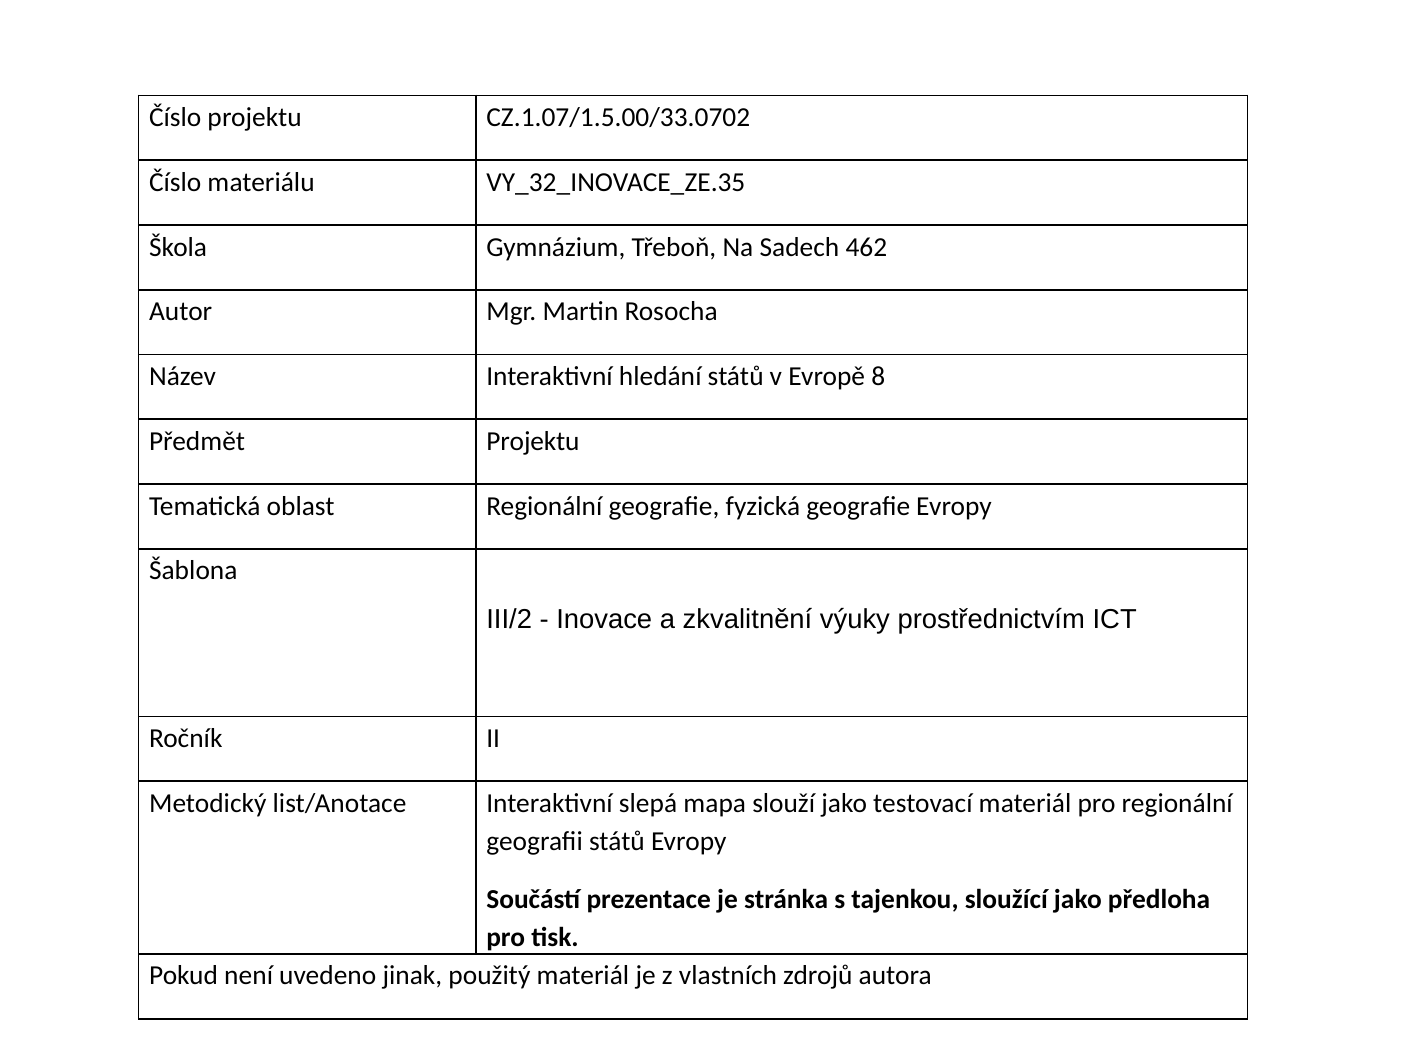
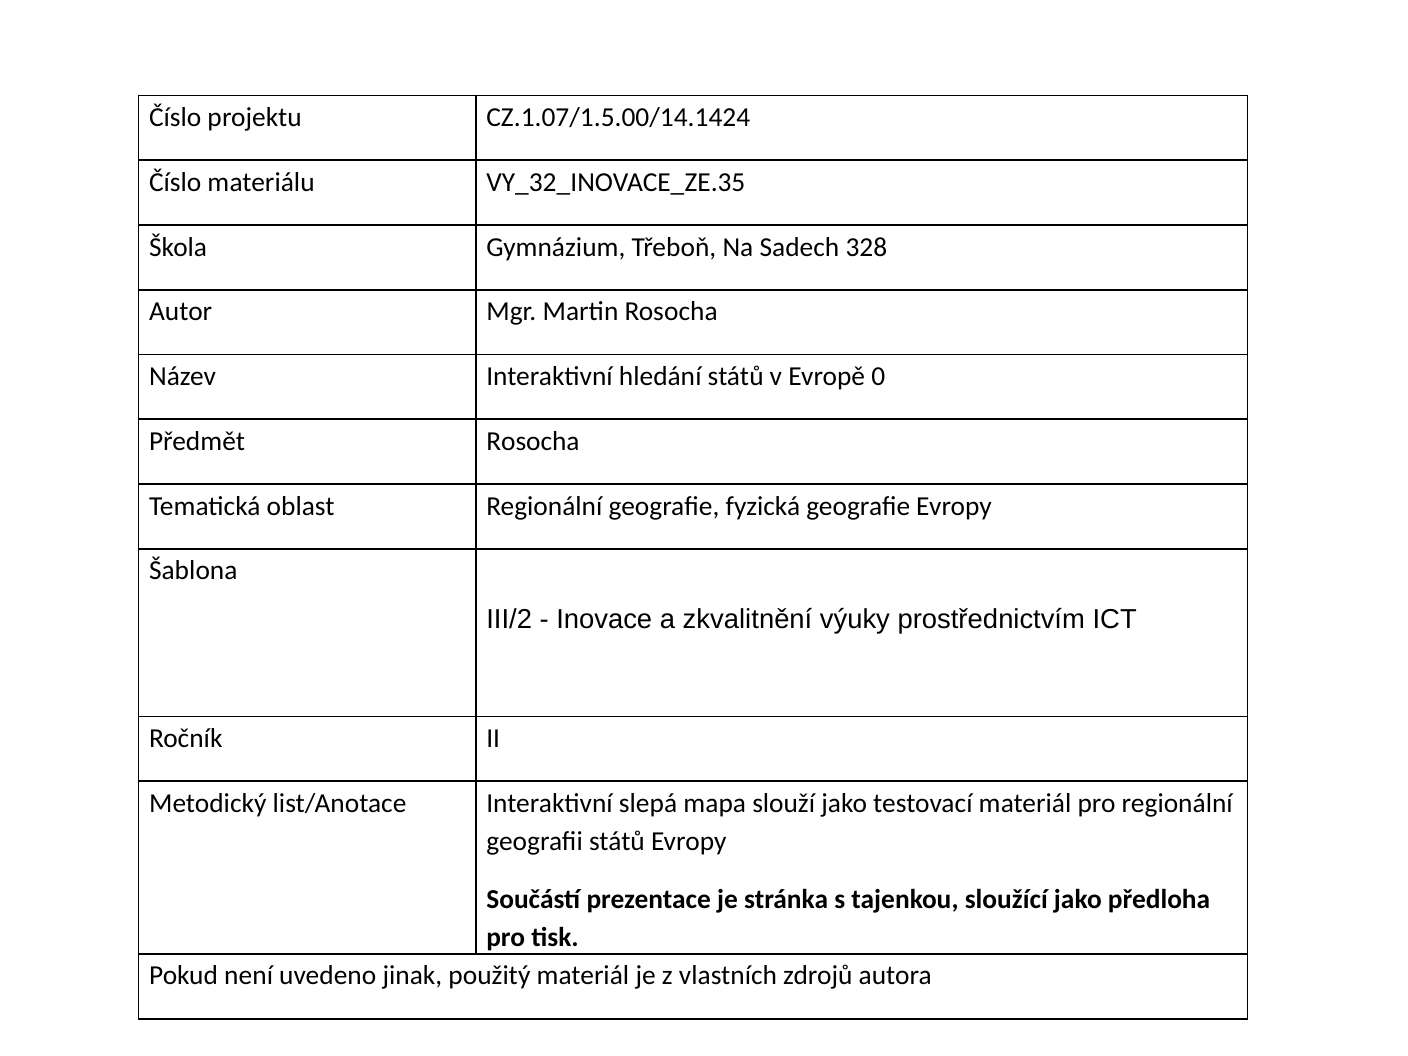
CZ.1.07/1.5.00/33.0702: CZ.1.07/1.5.00/33.0702 -> CZ.1.07/1.5.00/14.1424 (618, 118)
462: 462 -> 328 (866, 247)
8: 8 -> 0 (878, 377)
Předmět Projektu: Projektu -> Rosocha (533, 441)
